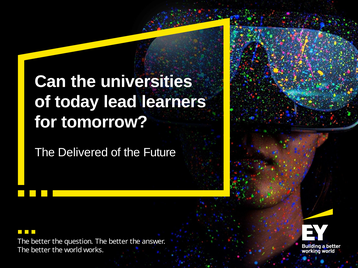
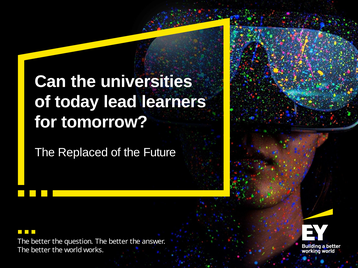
Delivered: Delivered -> Replaced (83, 153)
